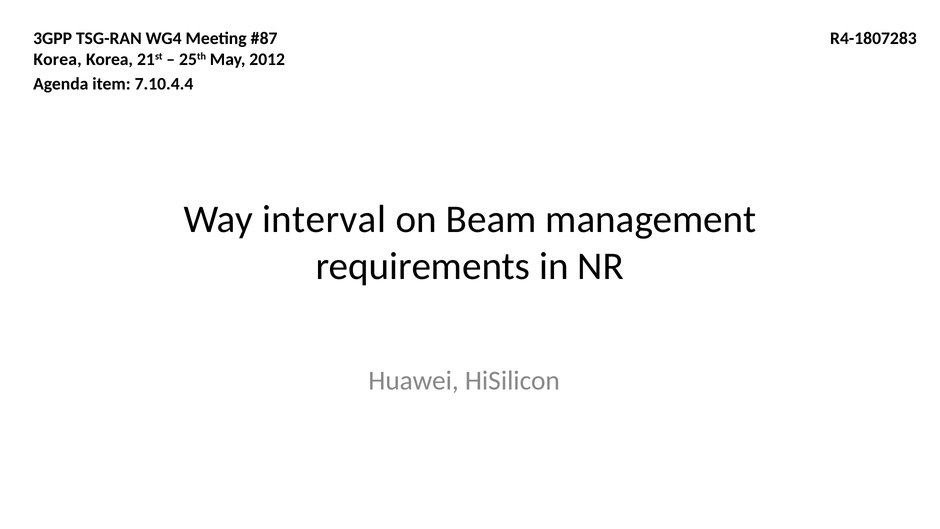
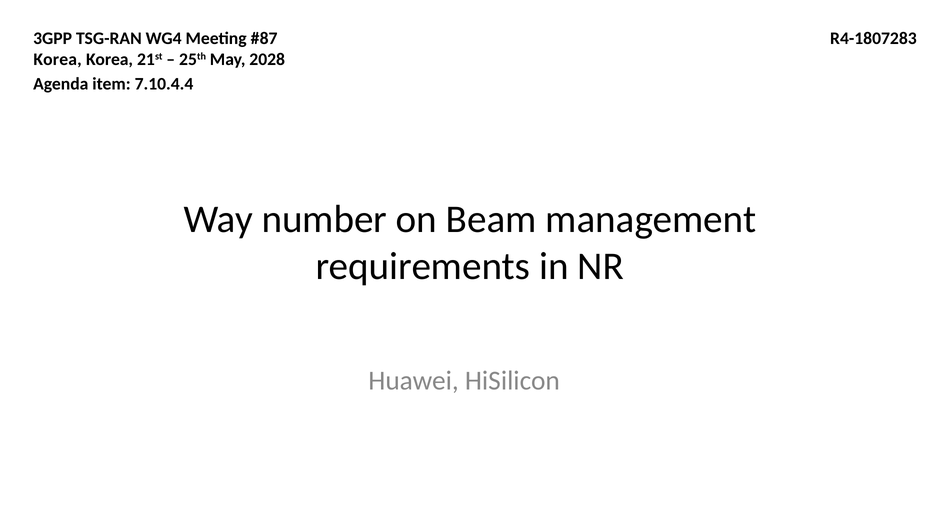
2012: 2012 -> 2028 (267, 59)
interval: interval -> number (324, 219)
